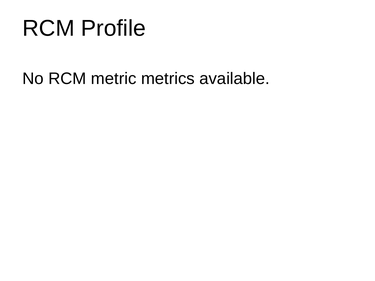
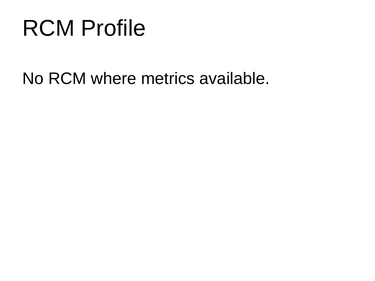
metric: metric -> where (114, 79)
